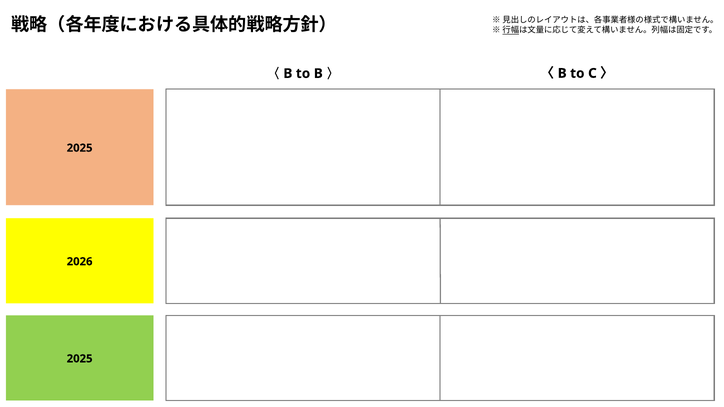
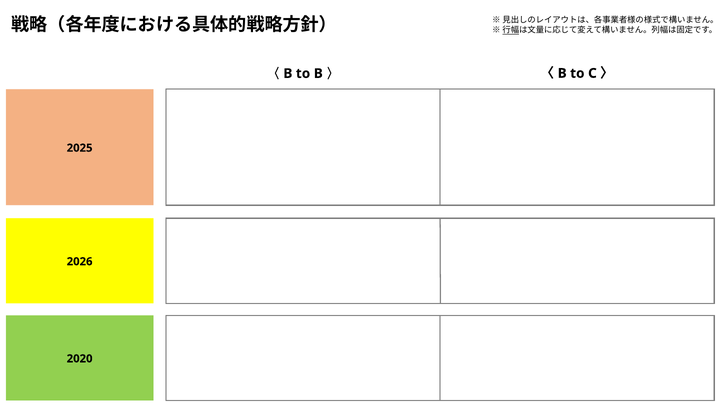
2025: 2025 -> 2020 (80, 359)
